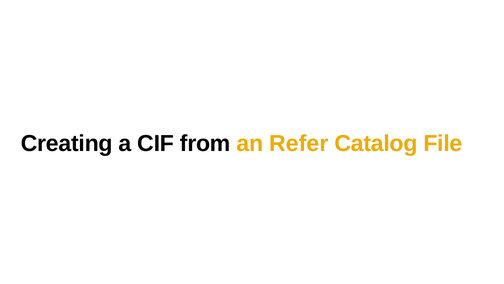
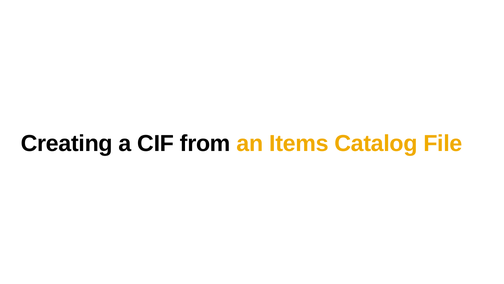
Refer: Refer -> Items (299, 143)
